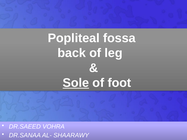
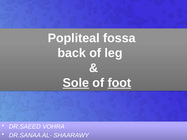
foot underline: none -> present (119, 83)
